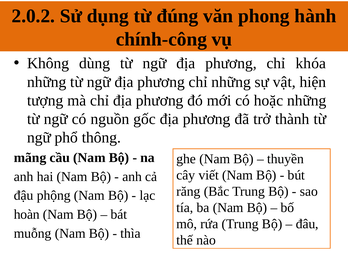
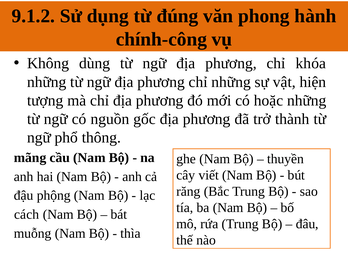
2.0.2: 2.0.2 -> 9.1.2 (33, 16)
hoàn: hoàn -> cách (27, 214)
